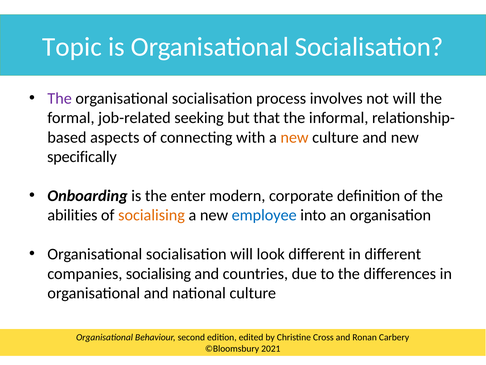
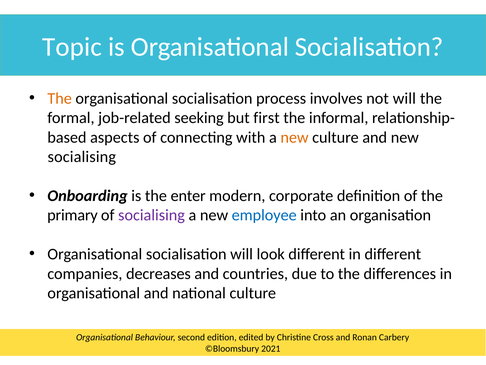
The colour: purple -> orange (60, 98)
that: that -> first (267, 118)
specifically: specifically -> socialising (82, 157)
abilities: abilities -> primary (72, 215)
socialising colour: orange -> purple (152, 215)
companies socialising: socialising -> decreases (158, 273)
